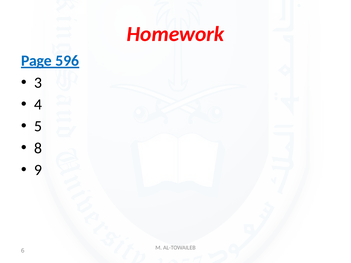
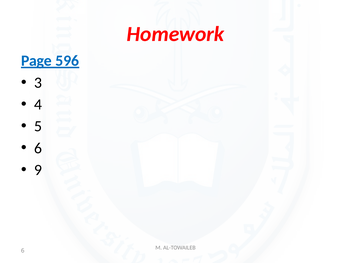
8: 8 -> 6 (38, 148)
